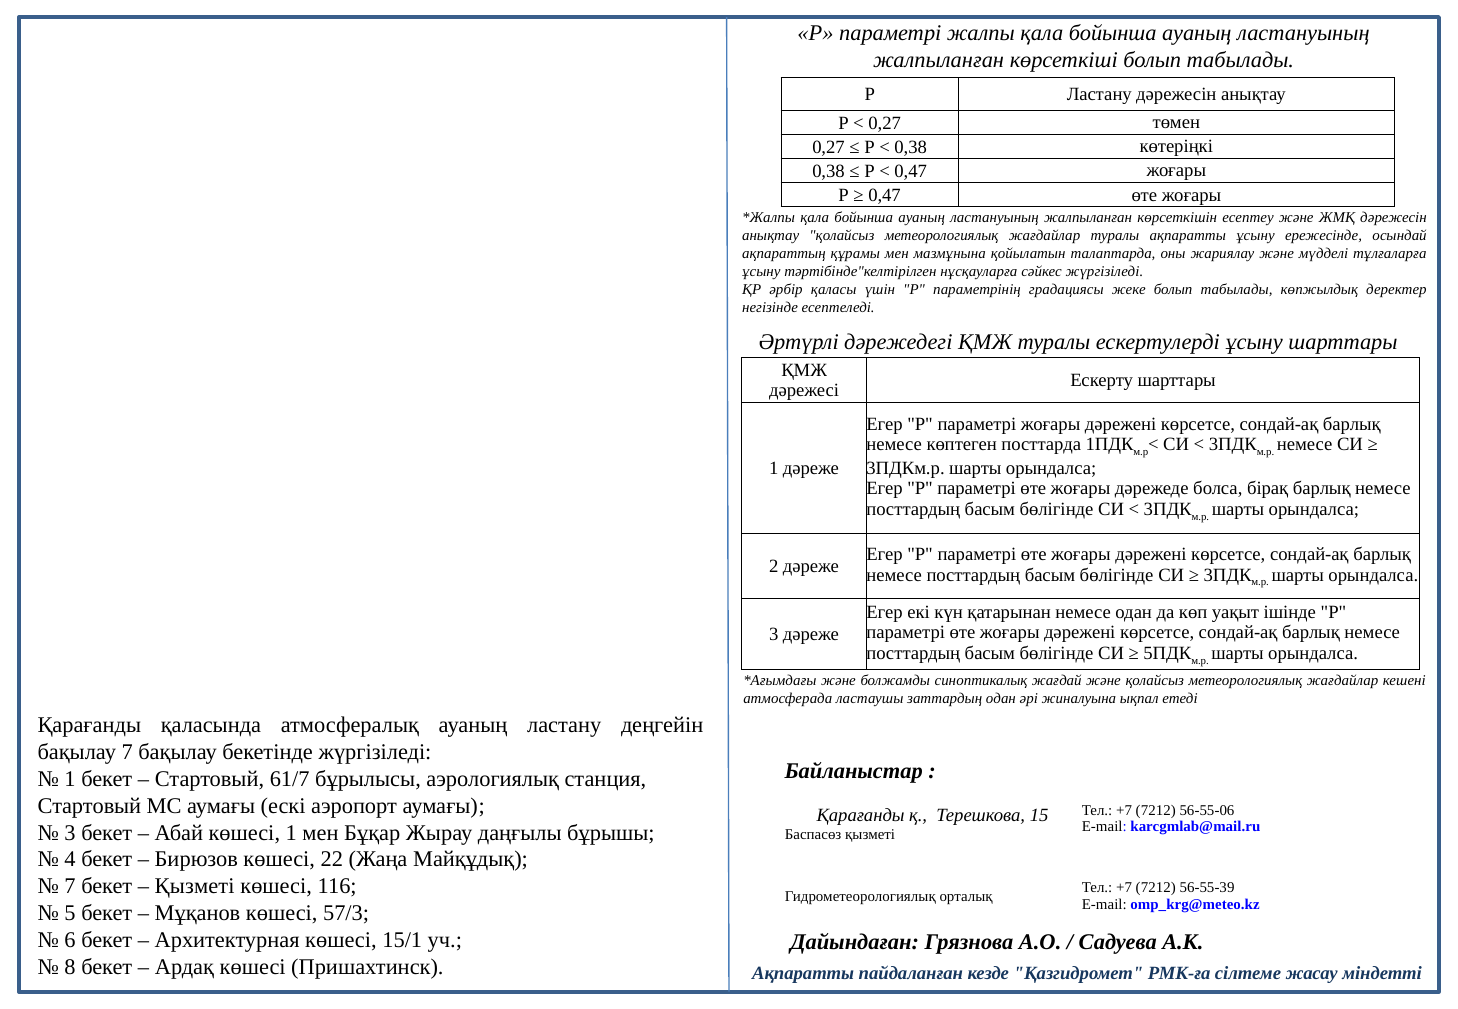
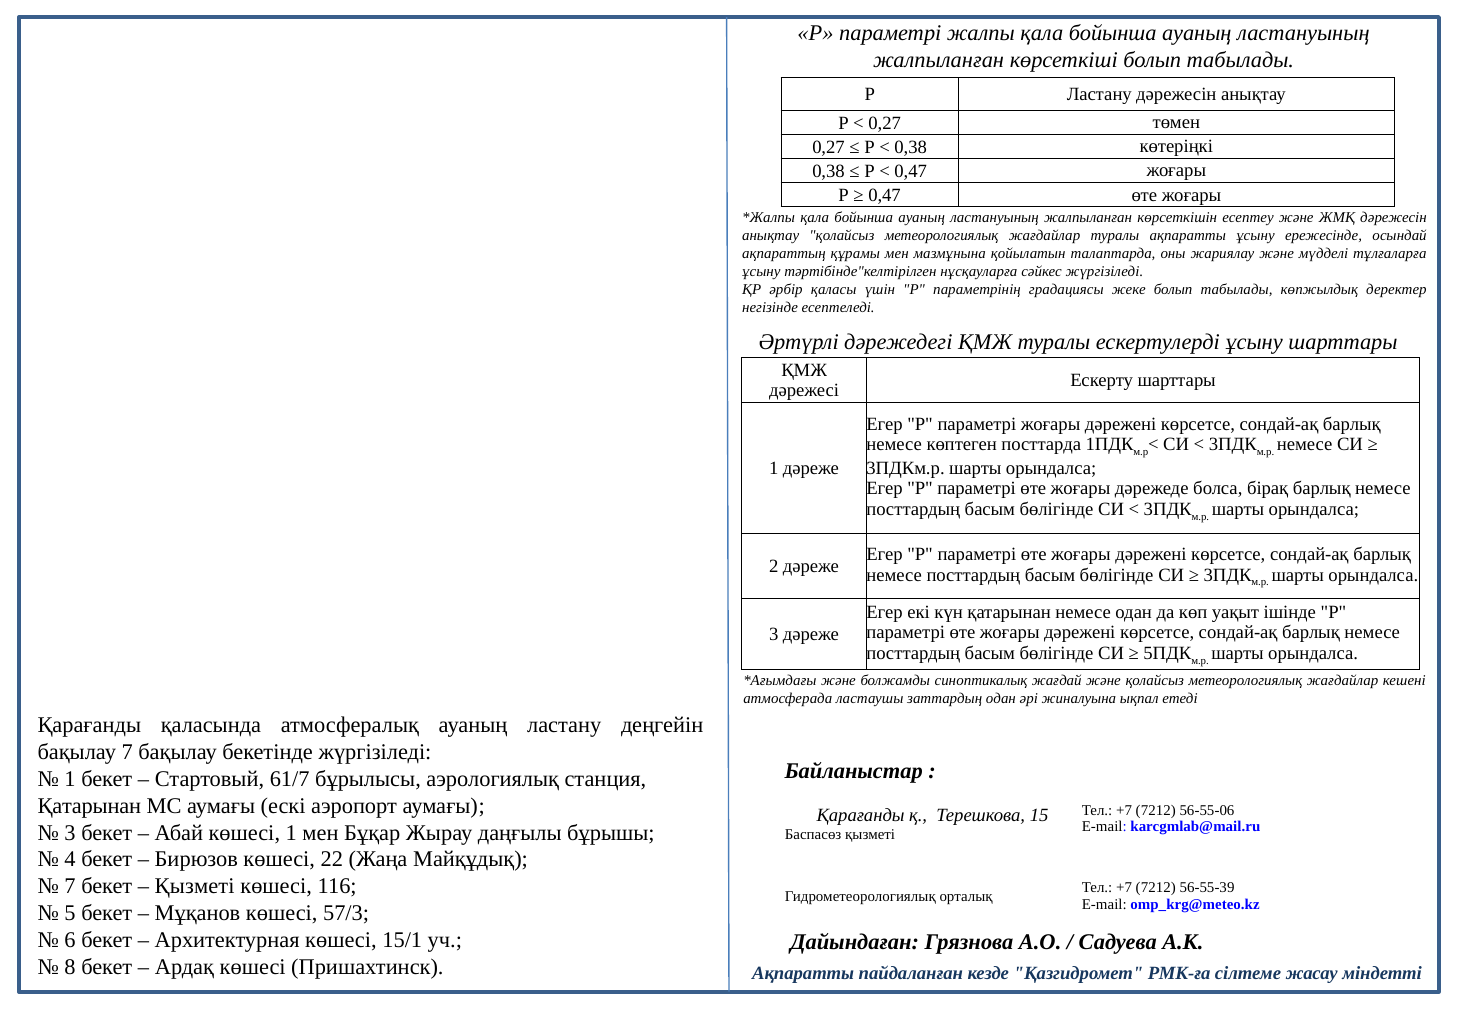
Стартовый: Стартовый -> Қатарынан (89, 806)
